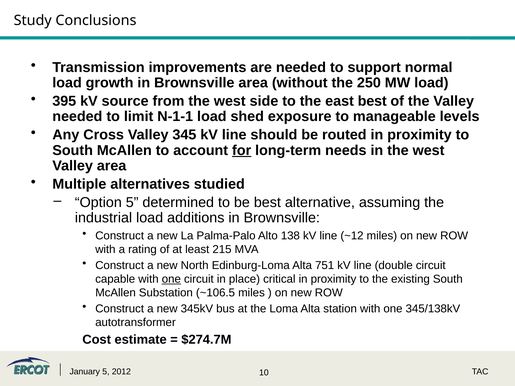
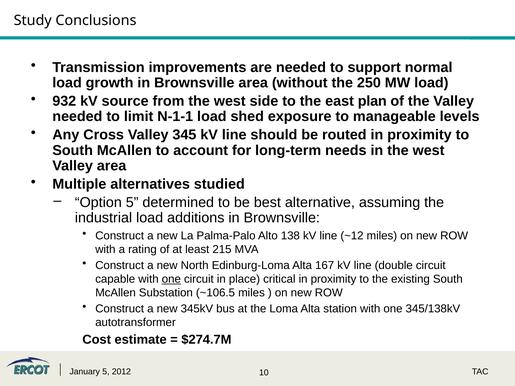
395: 395 -> 932 (64, 101)
east best: best -> plan (372, 101)
for underline: present -> none (242, 150)
751: 751 -> 167 (325, 265)
